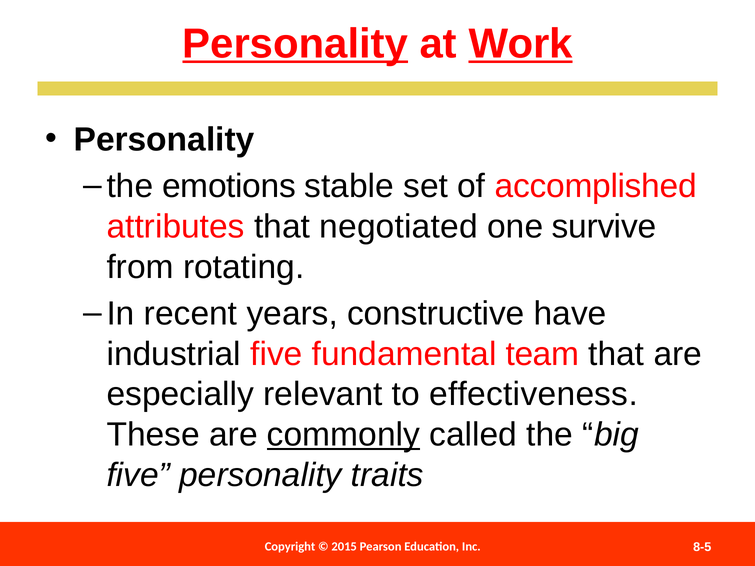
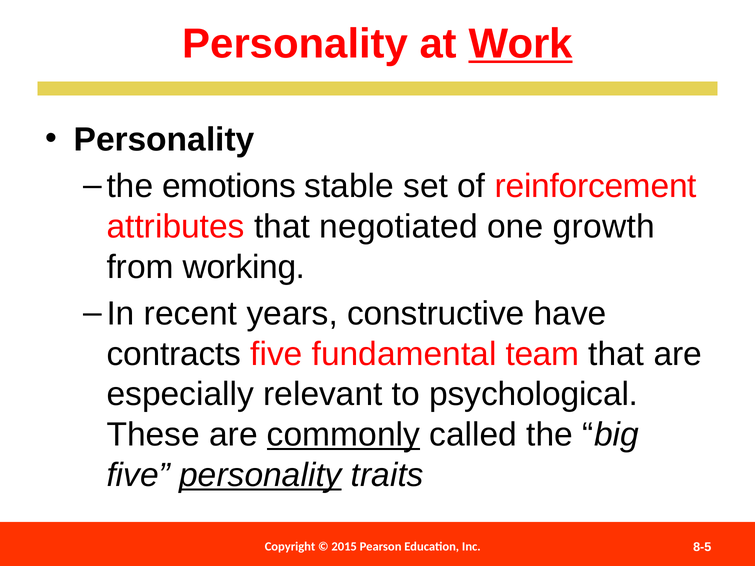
Personality underline: present -> none (295, 44)
accomplished: accomplished -> reinforcement (596, 187)
survive: survive -> growth (604, 227)
rotating: rotating -> working (244, 267)
industrial: industrial -> contracts (174, 354)
effectiveness: effectiveness -> psychological (534, 395)
personality underline: none -> present (260, 475)
